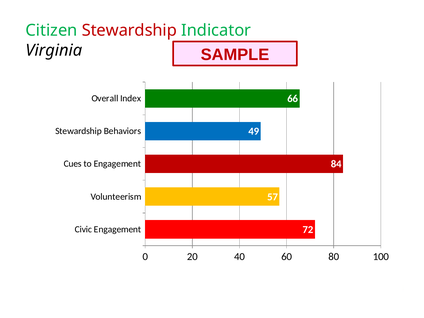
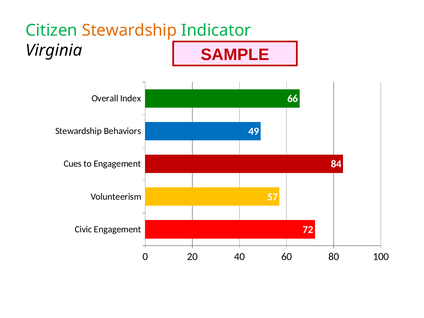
Stewardship colour: red -> orange (129, 30)
